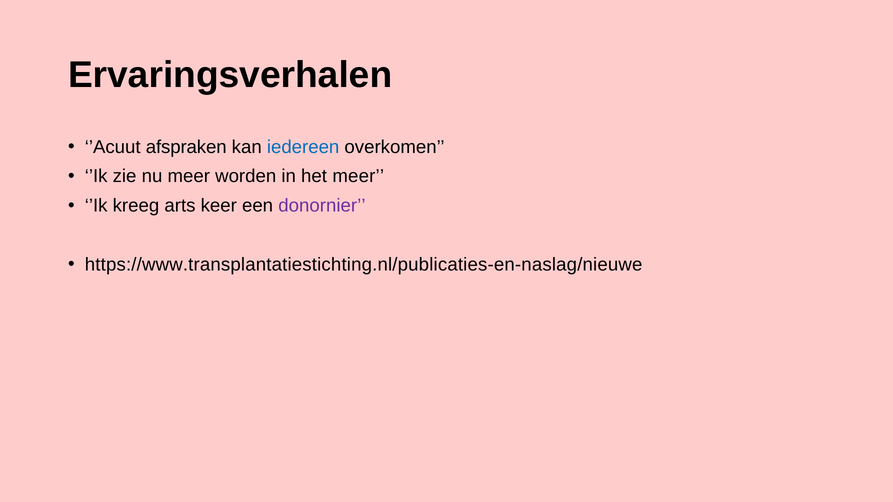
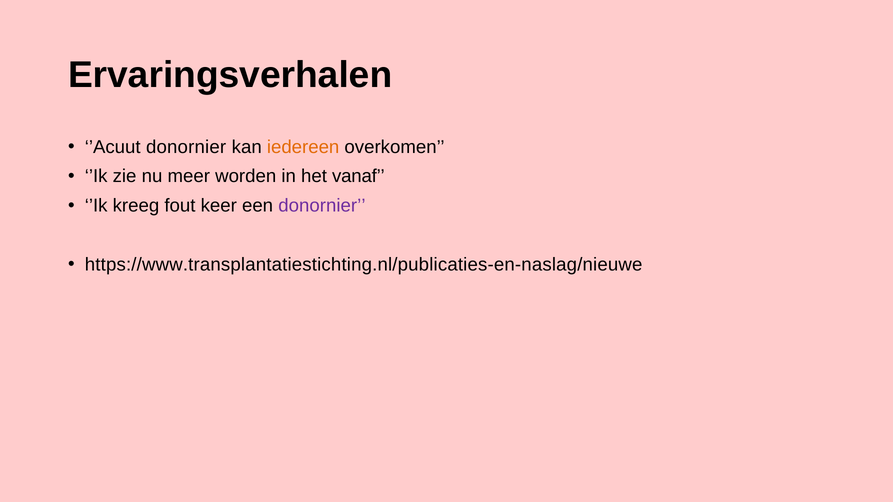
’Acuut afspraken: afspraken -> donornier (186, 147)
iedereen colour: blue -> orange (303, 147)
het meer: meer -> vanaf (358, 176)
arts: arts -> fout (180, 206)
